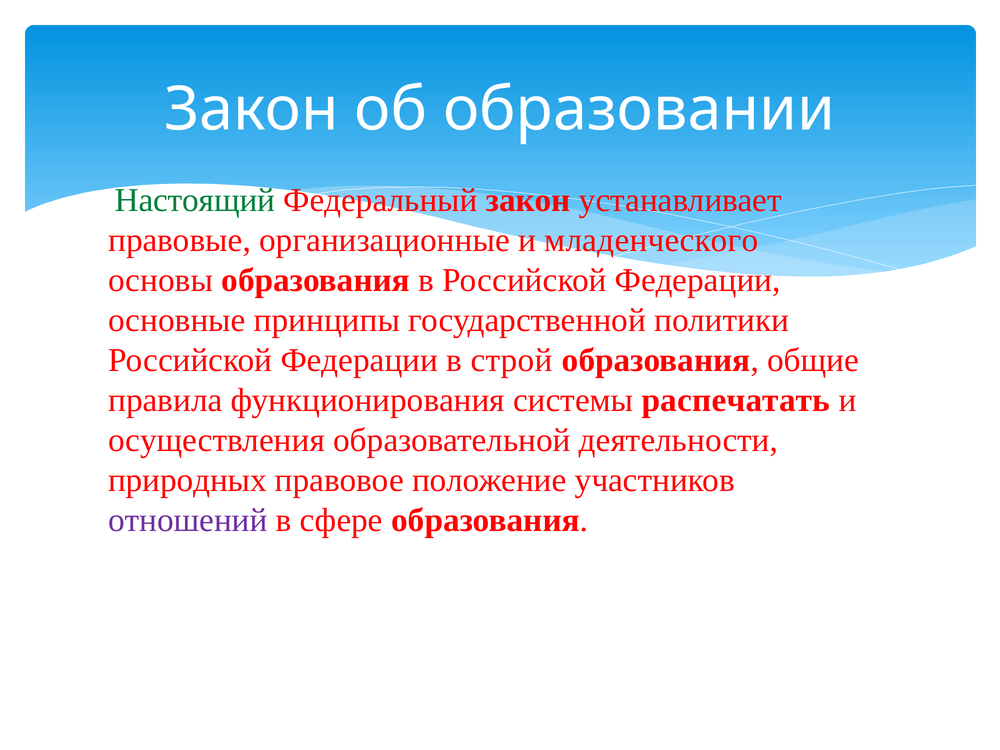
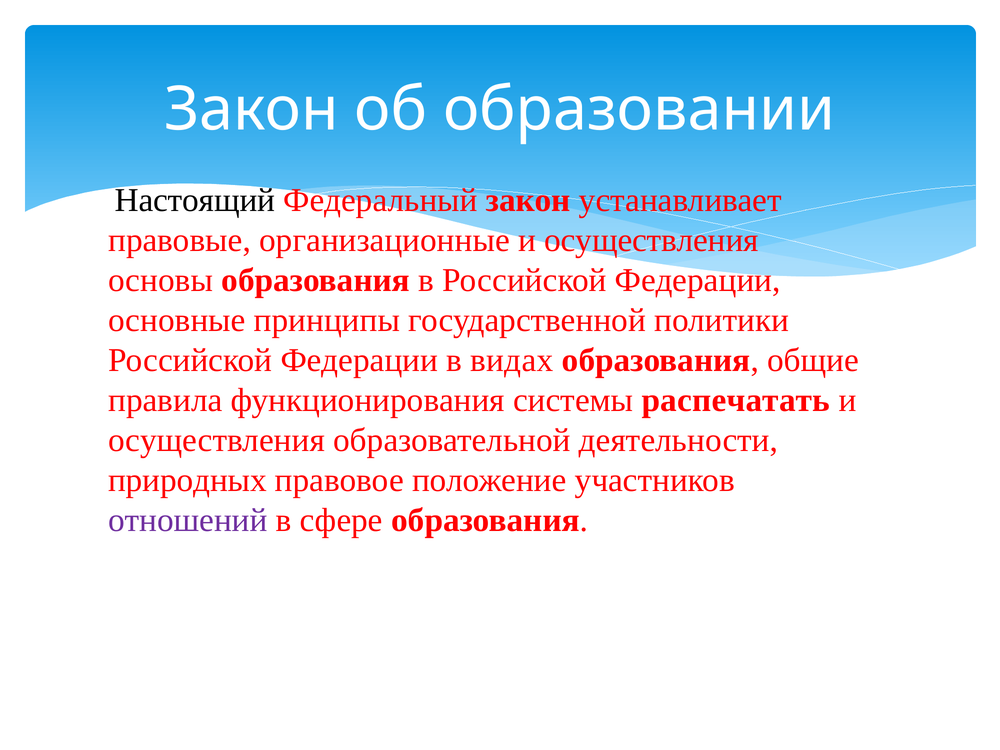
Настоящий colour: green -> black (195, 200)
организационные и младенческого: младенческого -> осуществления (651, 240)
строй: строй -> видах (512, 360)
